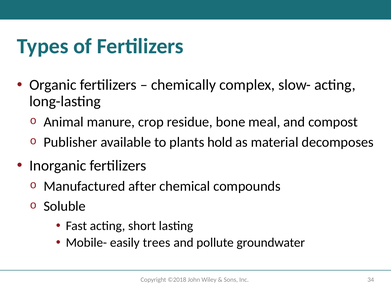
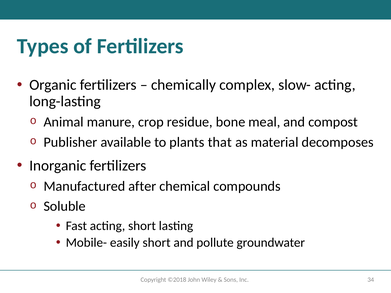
hold: hold -> that (220, 142)
easily trees: trees -> short (157, 243)
